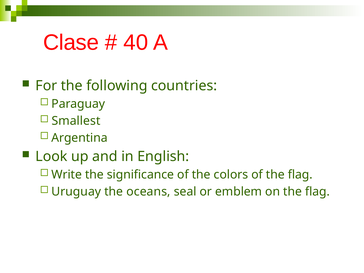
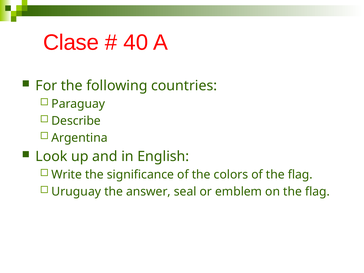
Smallest: Smallest -> Describe (76, 121)
oceans: oceans -> answer (148, 192)
